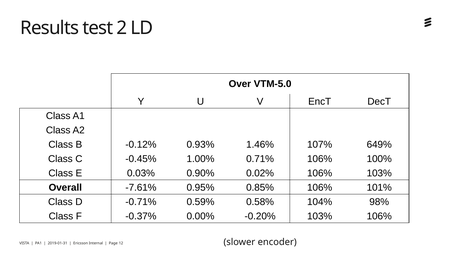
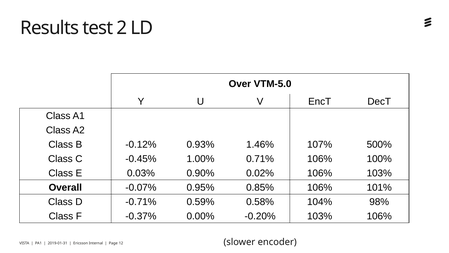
649%: 649% -> 500% (379, 144)
-7.61%: -7.61% -> -0.07% (141, 187)
